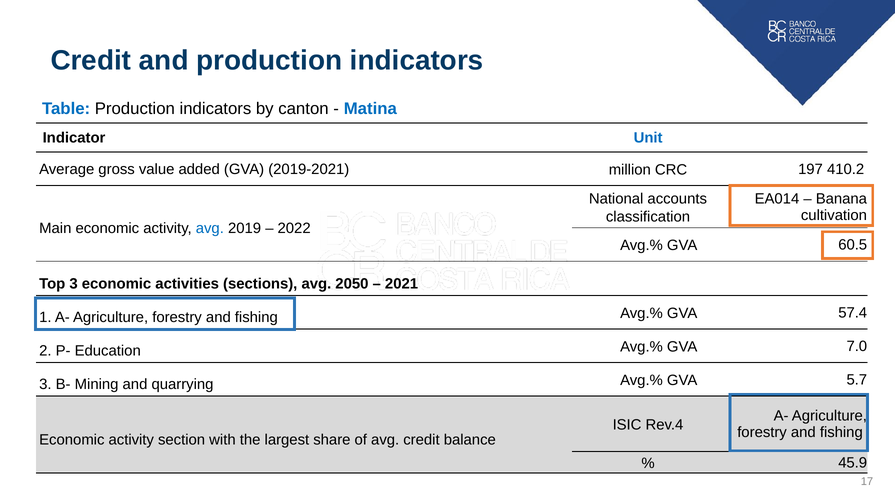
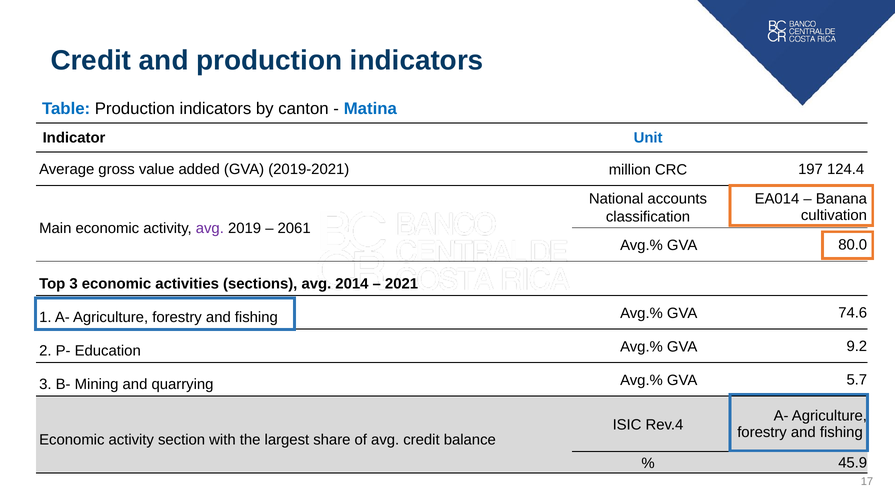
410.2: 410.2 -> 124.4 (846, 169)
avg colour: blue -> purple (210, 228)
2022: 2022 -> 2061 (294, 228)
60.5: 60.5 -> 80.0 (853, 245)
2050: 2050 -> 2014 (352, 283)
57.4: 57.4 -> 74.6 (853, 312)
7.0: 7.0 -> 9.2 (857, 346)
